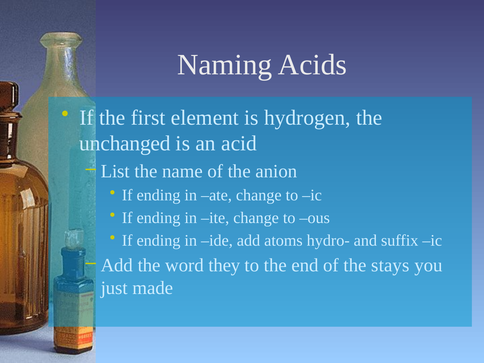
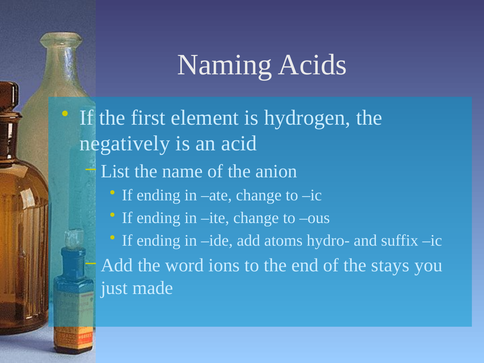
unchanged: unchanged -> negatively (125, 144)
they: they -> ions (224, 265)
